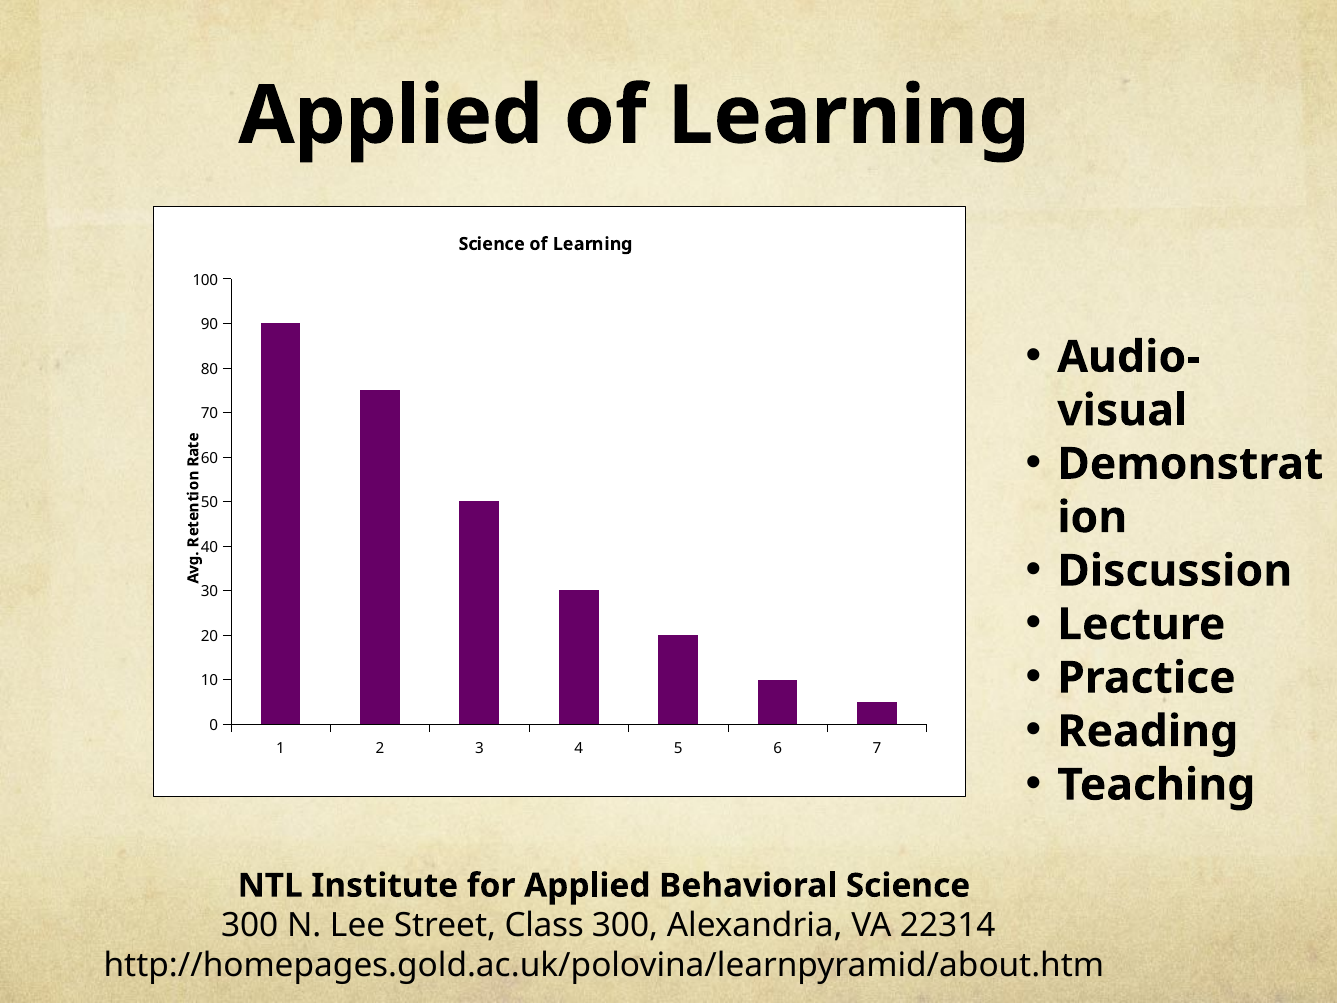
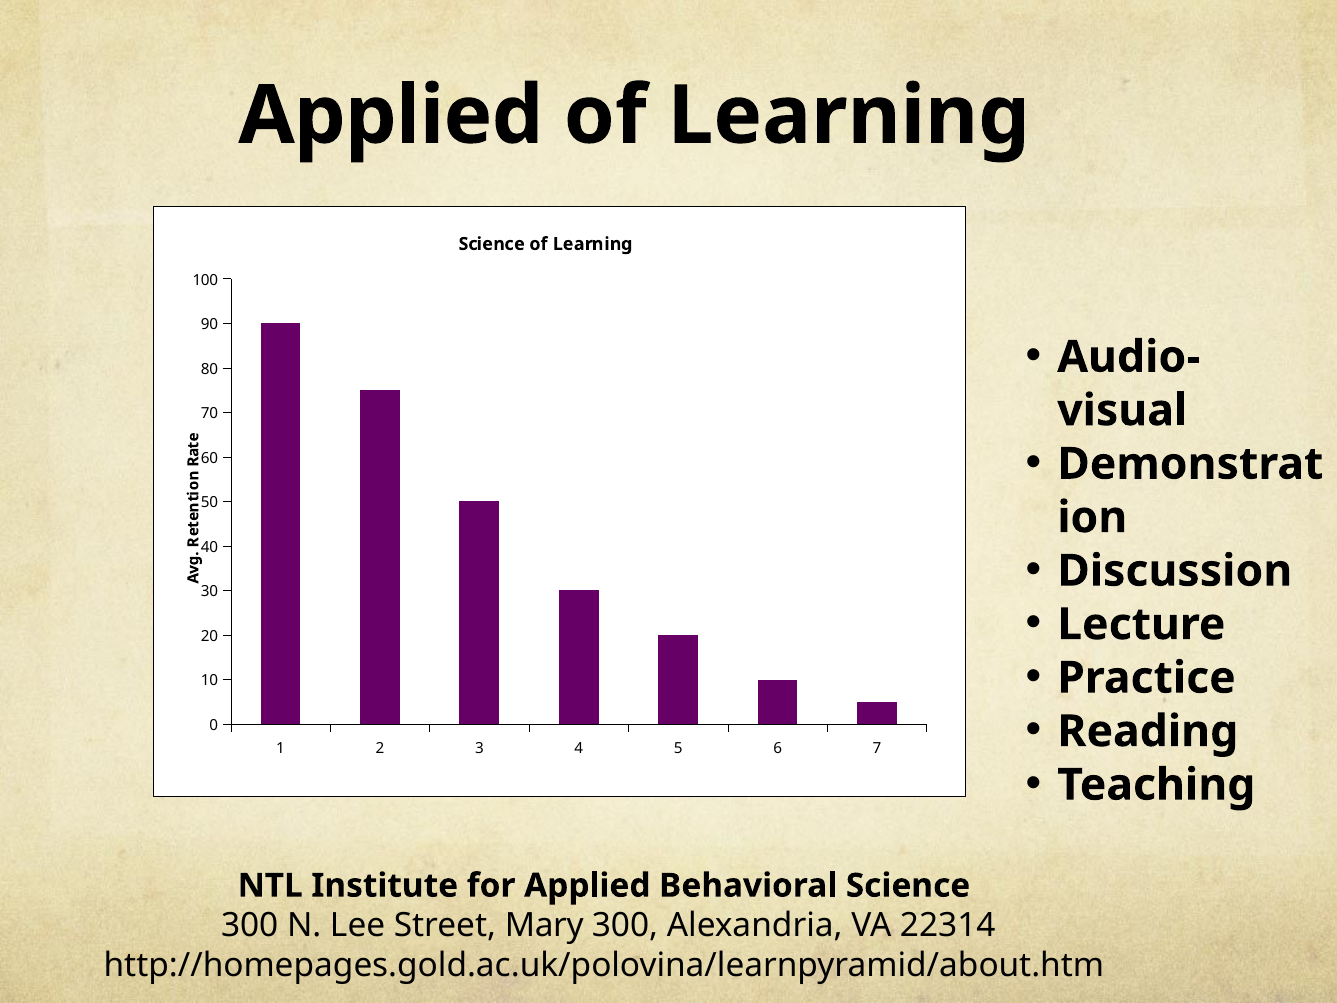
Class: Class -> Mary (544, 926)
